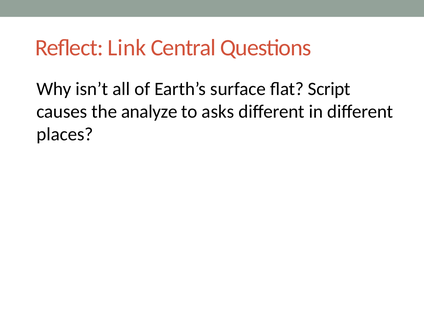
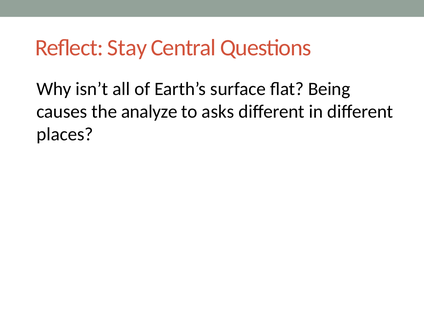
Link: Link -> Stay (127, 48)
Script: Script -> Being (329, 89)
